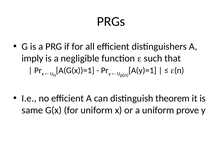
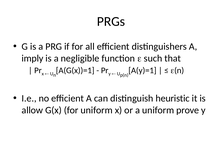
theorem: theorem -> heuristic (173, 99)
same: same -> allow (32, 110)
